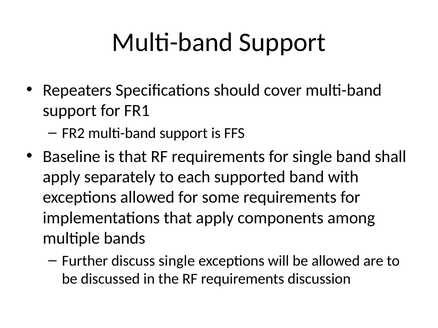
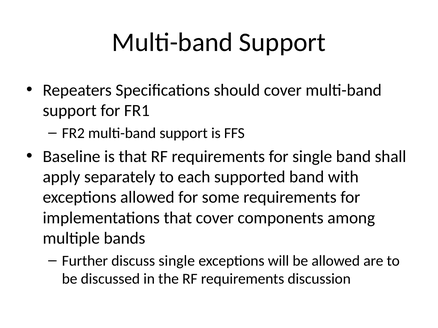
that apply: apply -> cover (215, 218)
